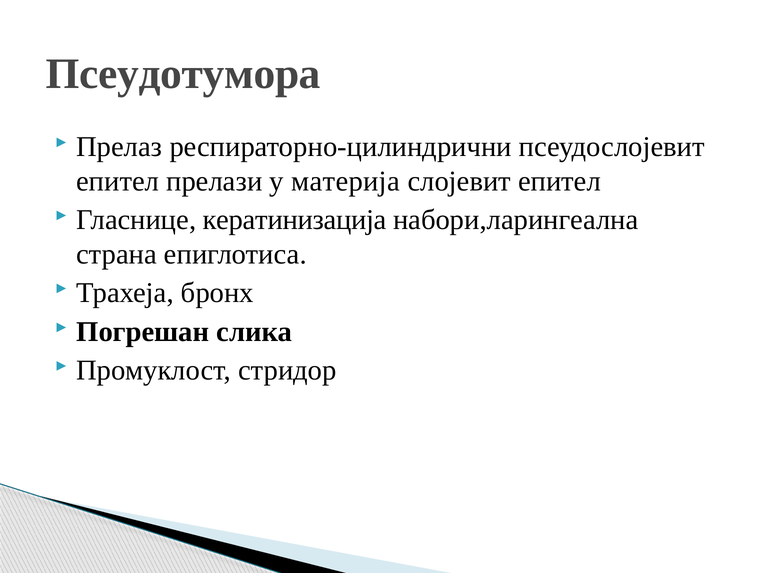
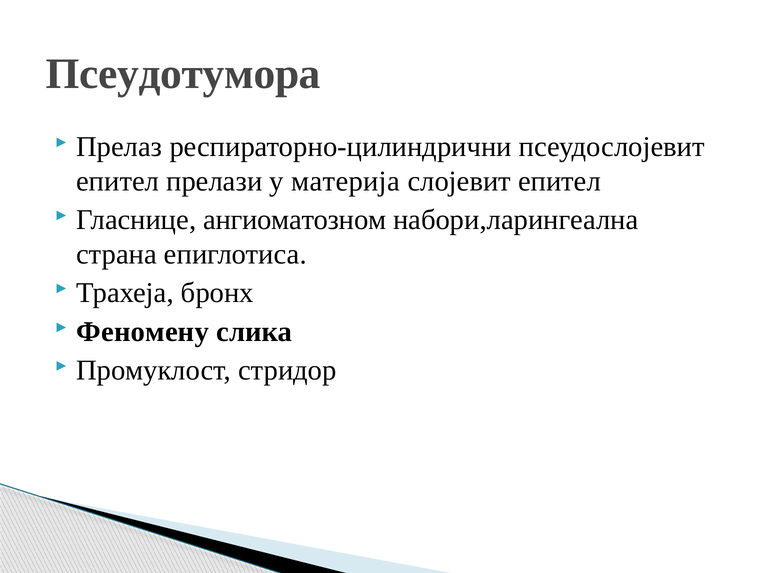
кератинизација: кератинизација -> ангиоматозном (295, 220)
Погрешан: Погрешан -> Феномену (143, 332)
